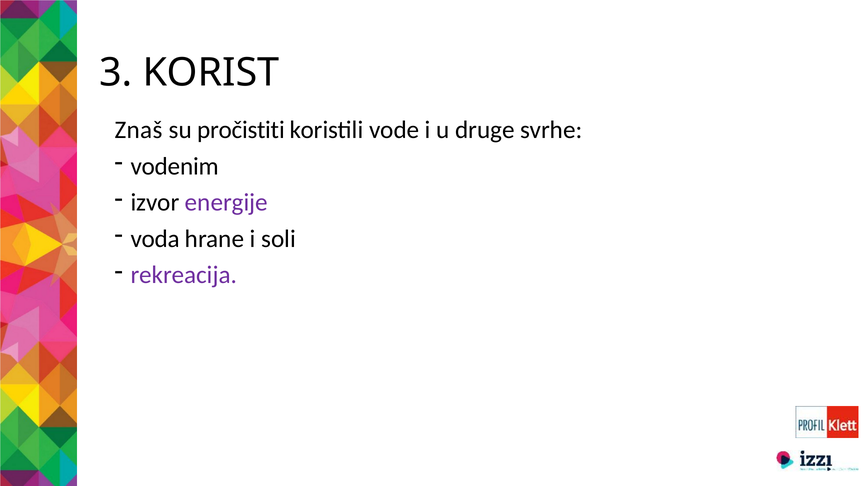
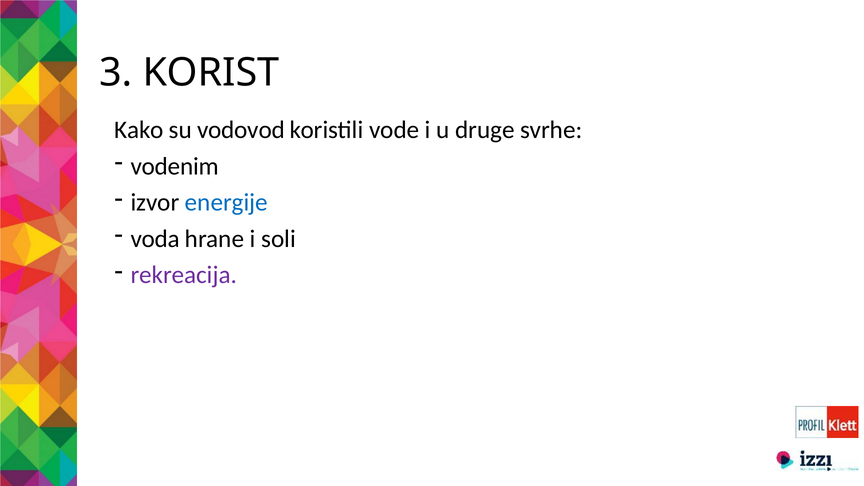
Znaš: Znaš -> Kako (139, 130)
pročistiti: pročistiti -> vodovod (241, 130)
energije colour: purple -> blue (226, 203)
